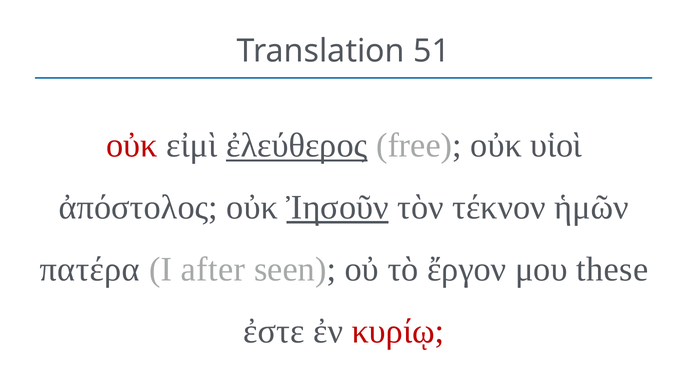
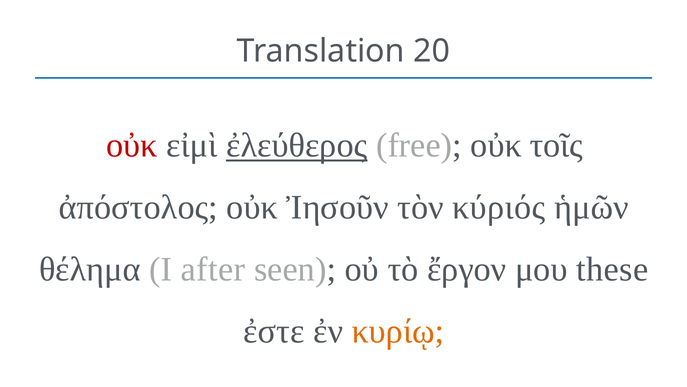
51: 51 -> 20 (432, 51)
υἱοὶ: υἱοὶ -> τοῖς (556, 145)
Ἰησοῦν underline: present -> none (338, 207)
τέκνον: τέκνον -> κύριός (499, 207)
πατέρα: πατέρα -> θέλημα (90, 269)
κυρίῳ colour: red -> orange (398, 331)
